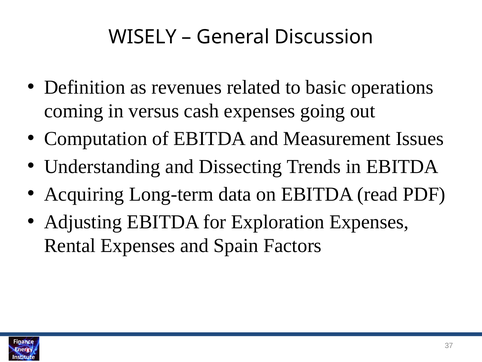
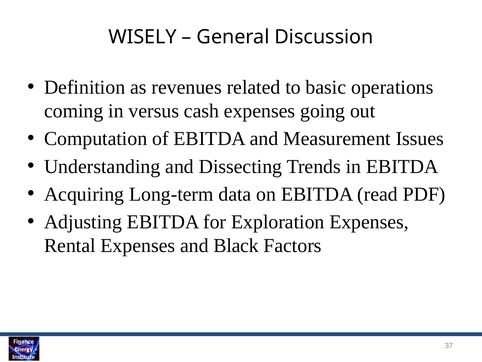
Spain: Spain -> Black (236, 245)
